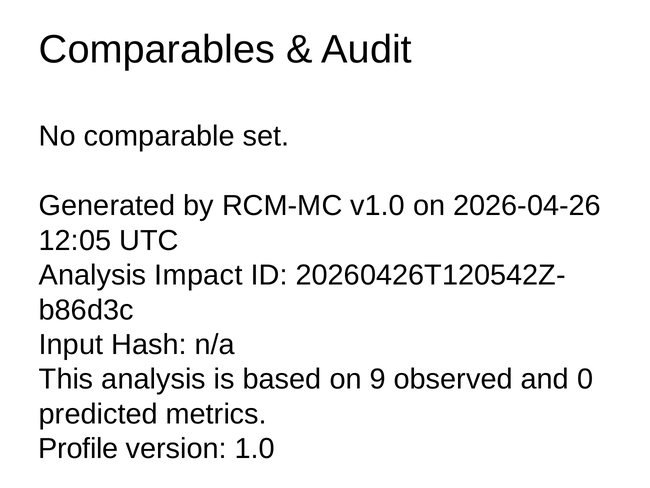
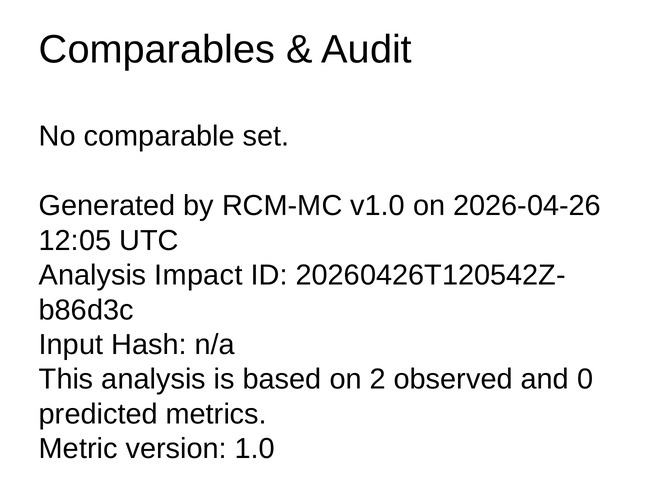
9: 9 -> 2 (378, 379)
Profile: Profile -> Metric (78, 448)
